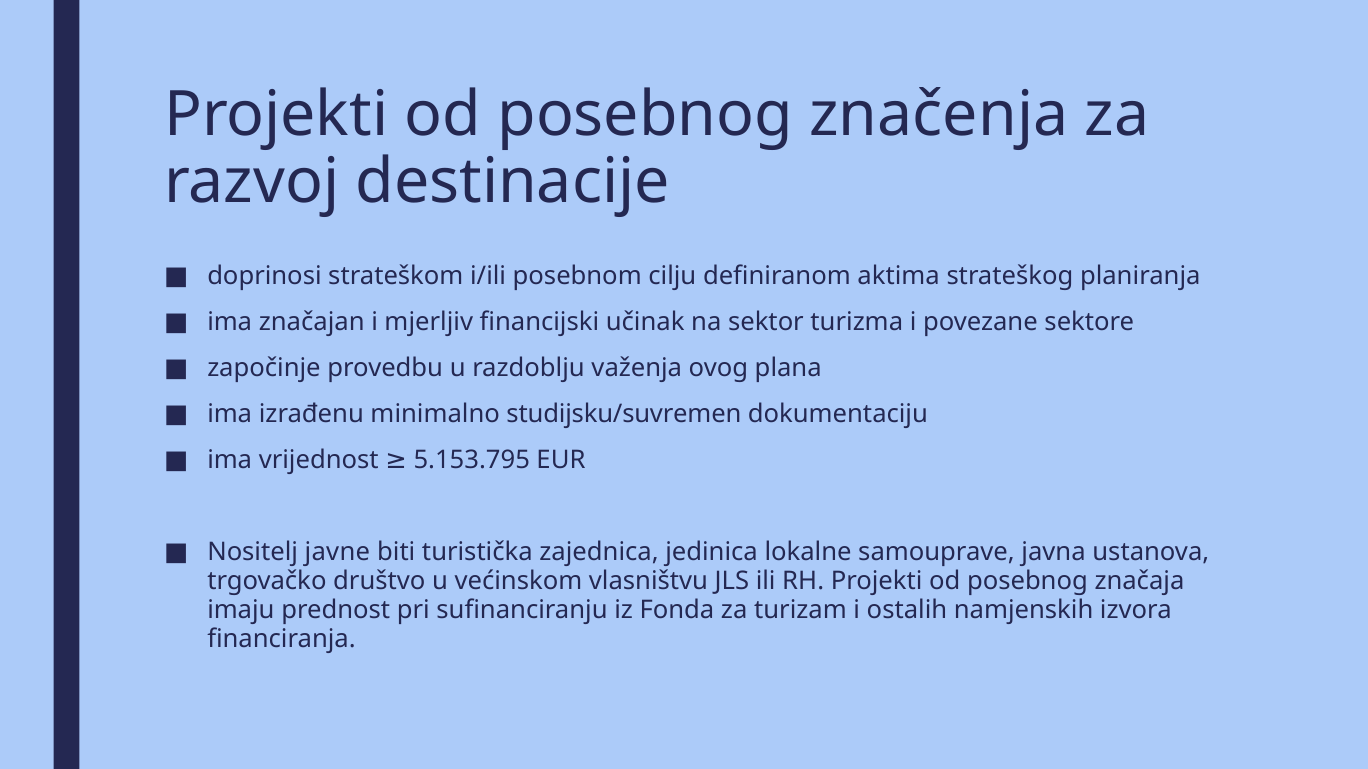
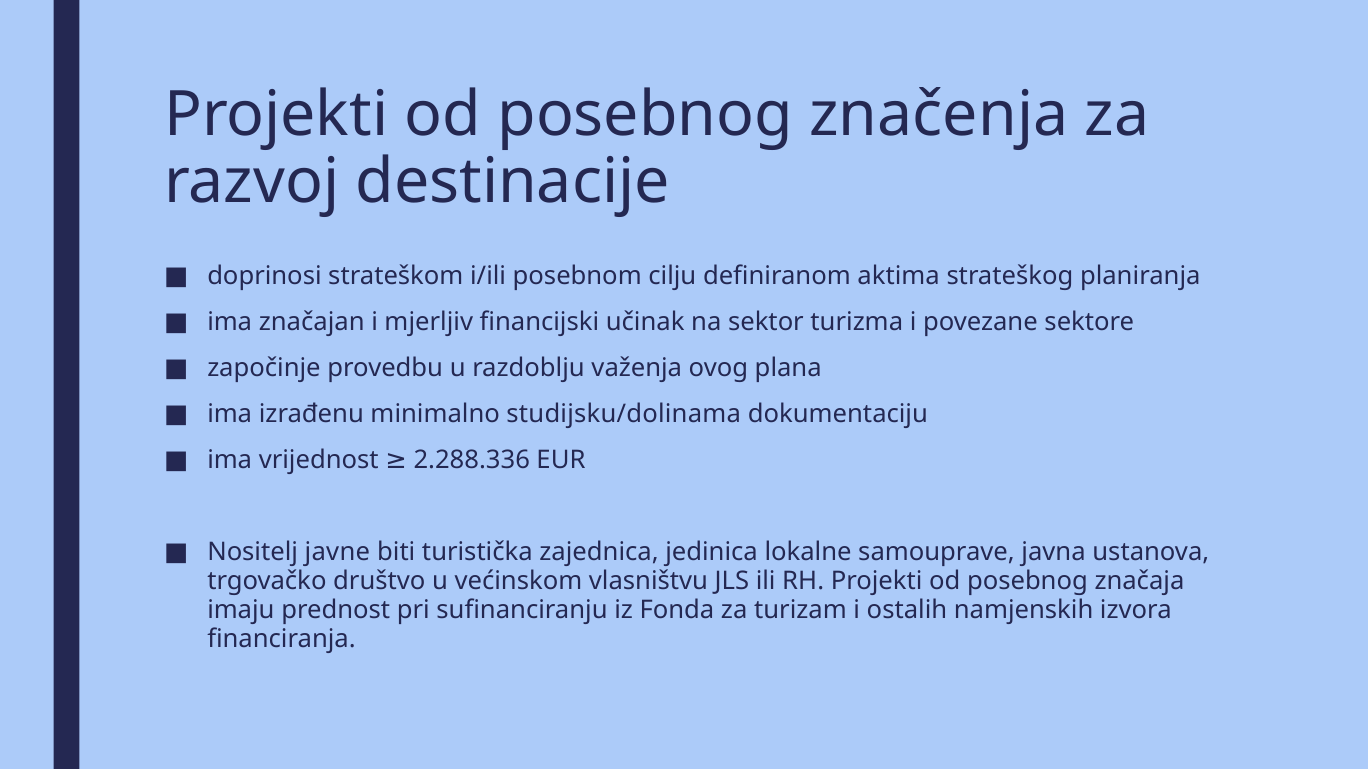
studijsku/suvremen: studijsku/suvremen -> studijsku/dolinama (624, 414)
5.153.795: 5.153.795 -> 2.288.336 (472, 461)
